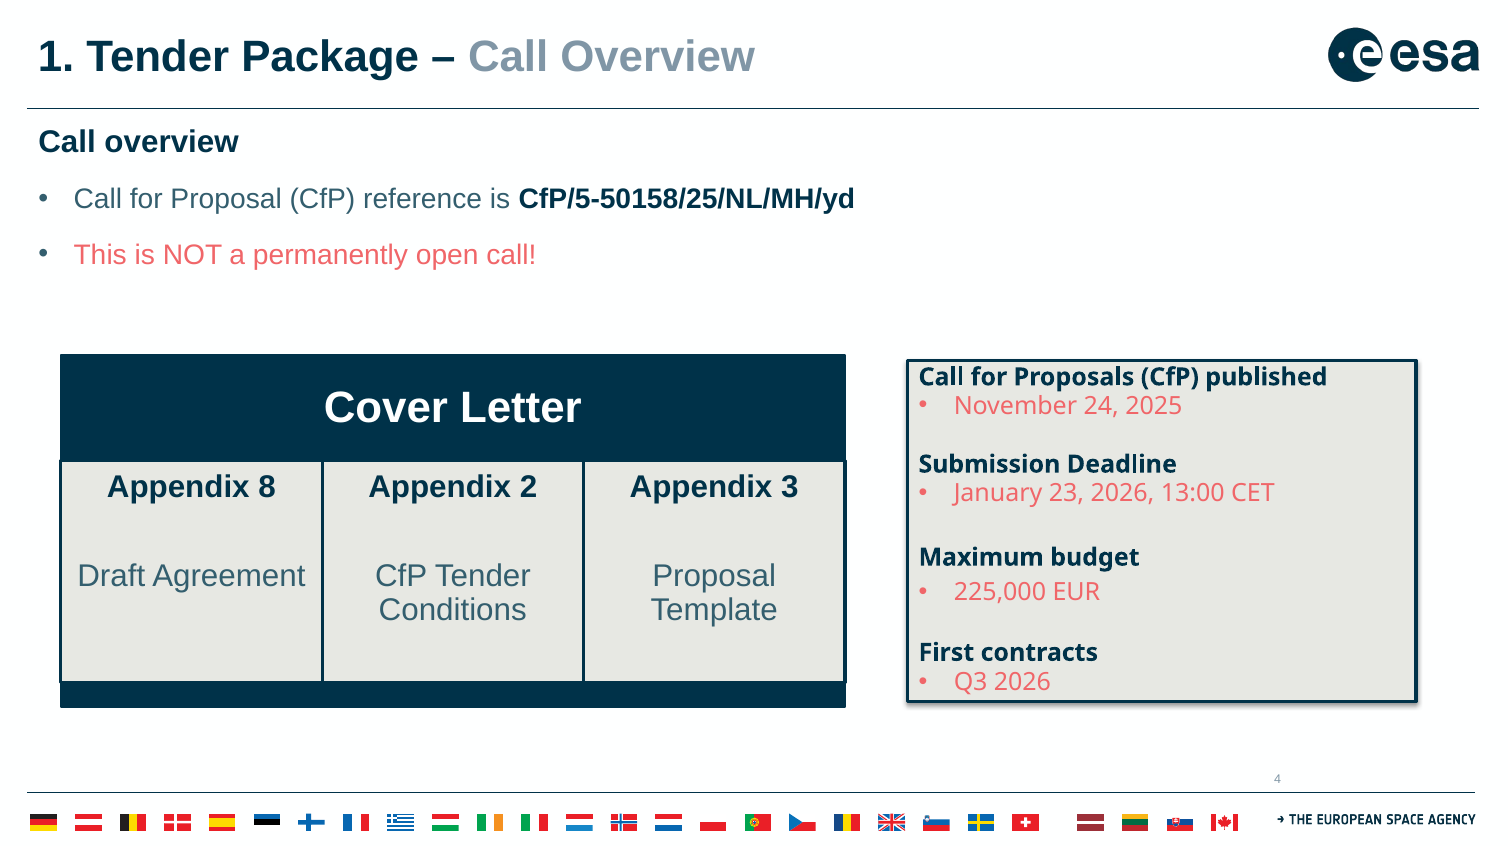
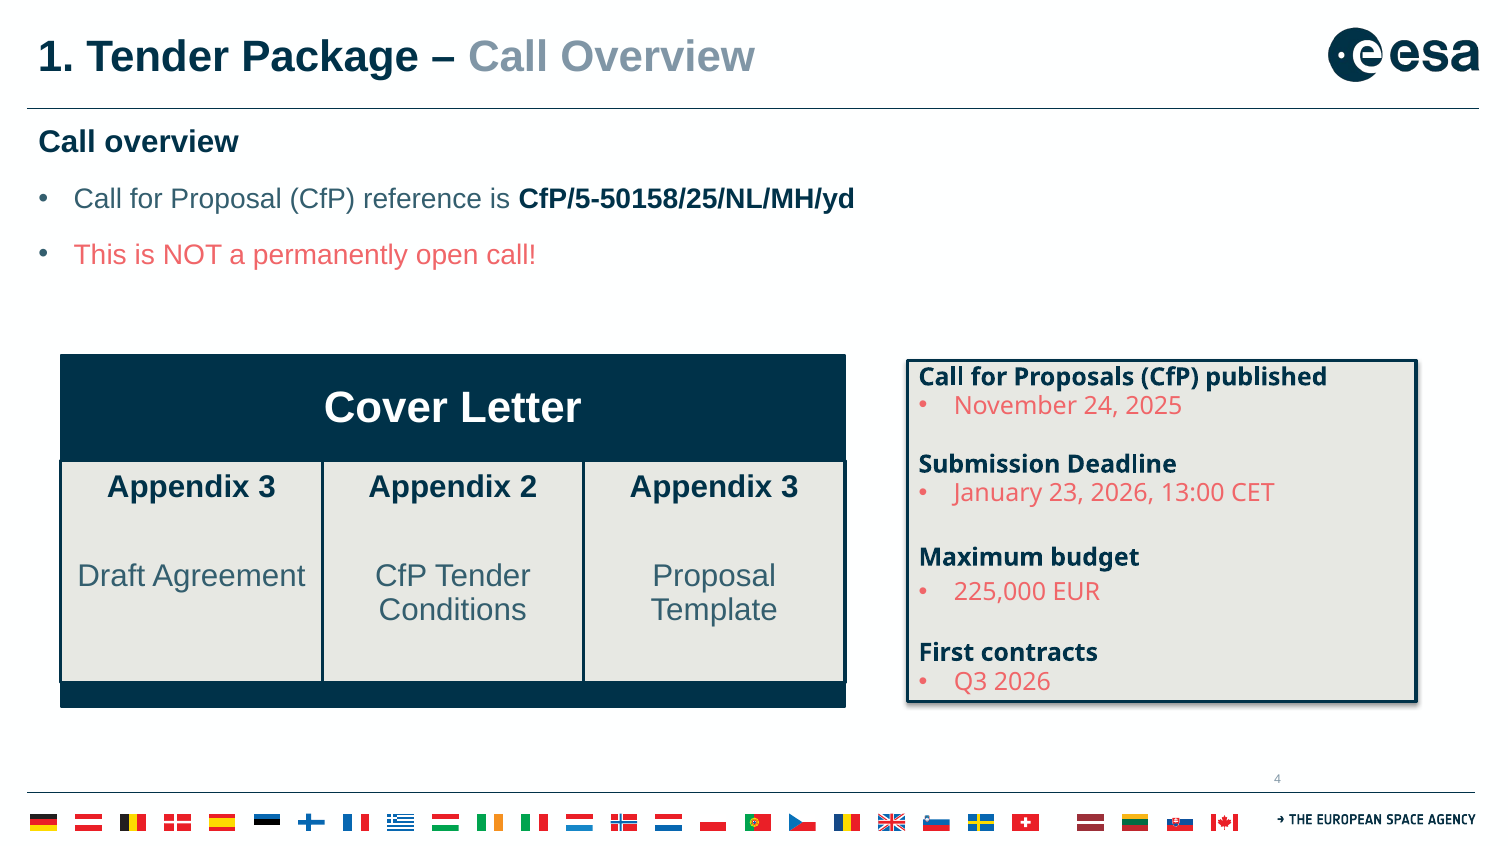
8: 8 -> 3 (267, 487)
